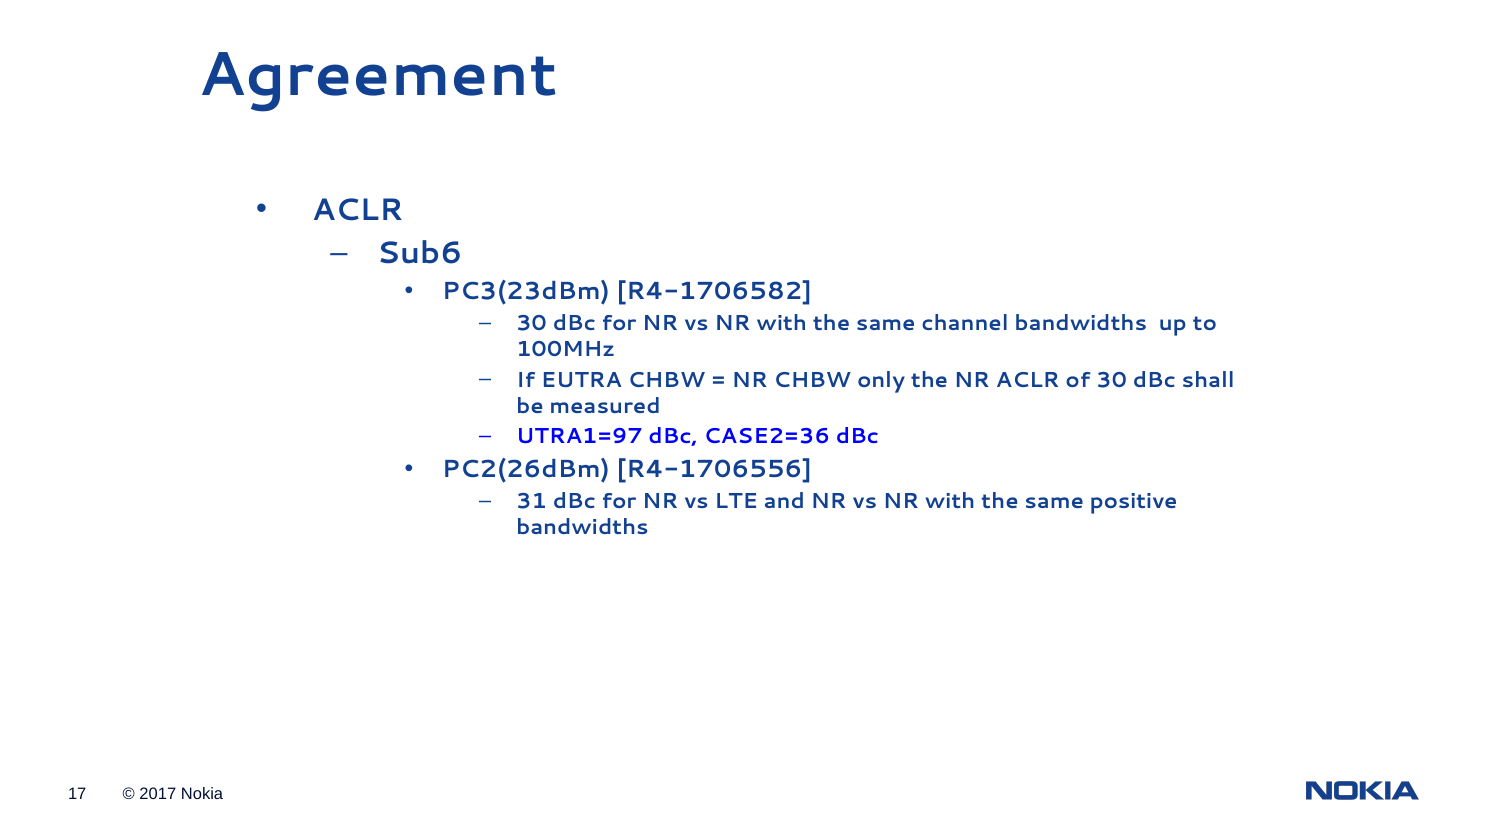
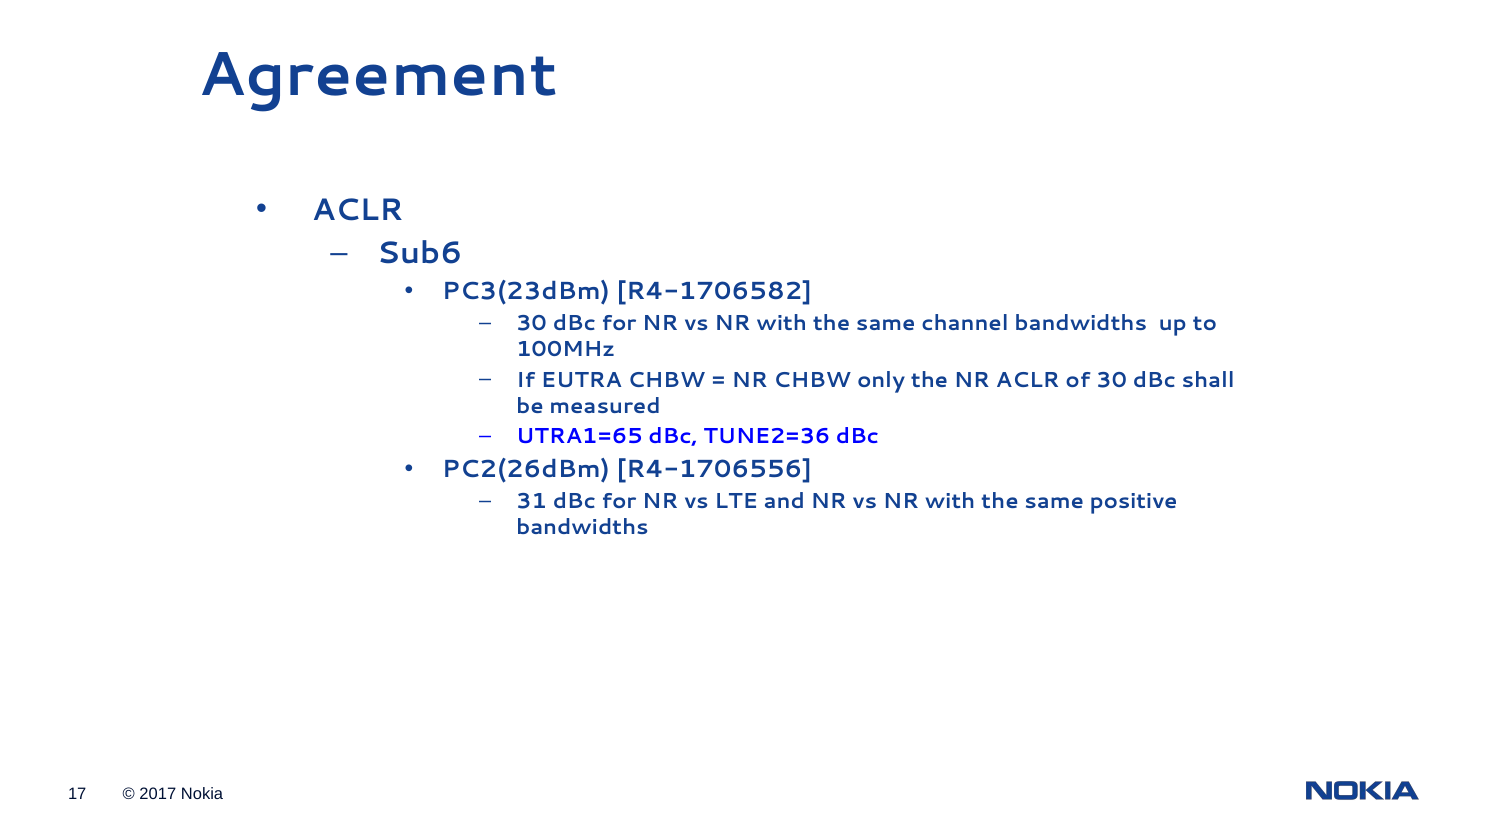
UTRA1=97: UTRA1=97 -> UTRA1=65 (579, 436)
CASE2=36: CASE2=36 -> TUNE2=36 (767, 436)
